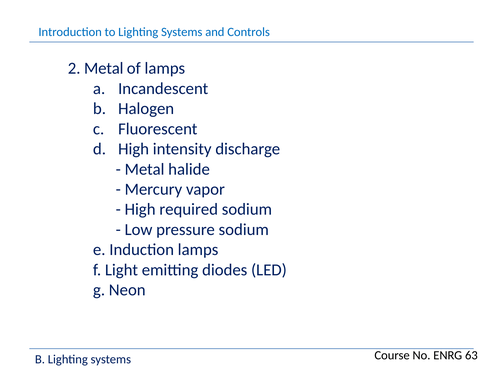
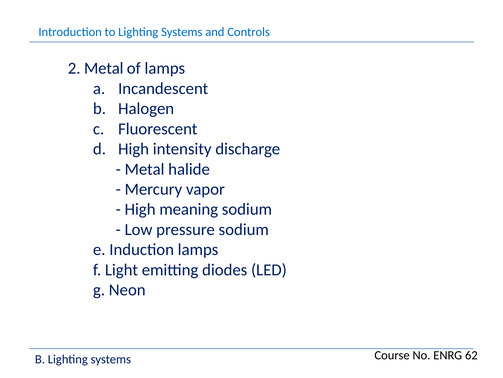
required: required -> meaning (189, 209)
63: 63 -> 62 (471, 355)
